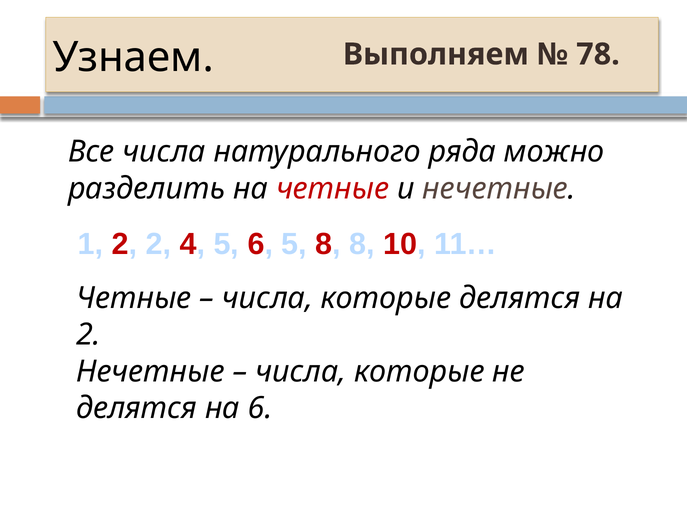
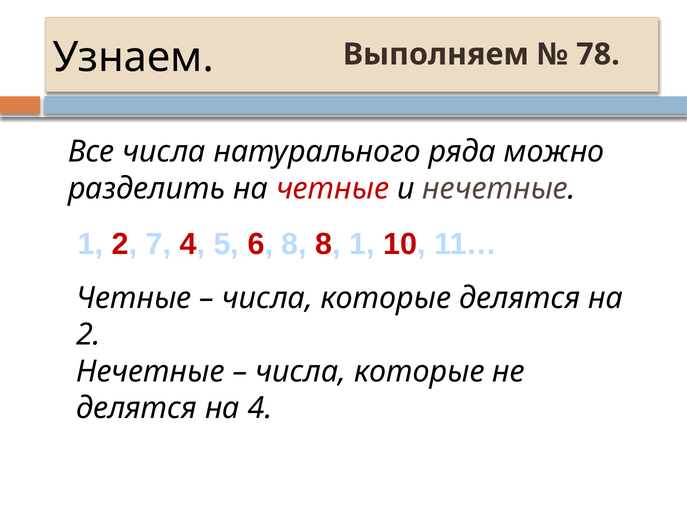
2 2: 2 -> 7 (158, 244)
6 5: 5 -> 8 (294, 244)
8 8: 8 -> 1 (362, 244)
на 6: 6 -> 4 (260, 408)
